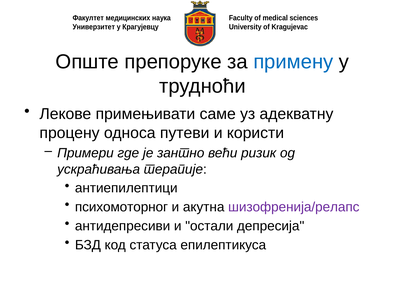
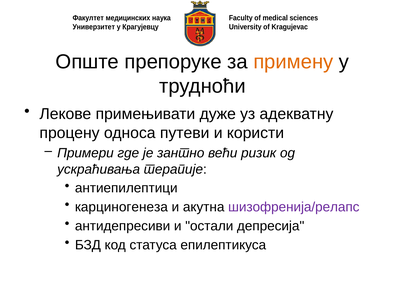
примену colour: blue -> orange (293, 62)
саме: саме -> дуже (218, 114)
психомоторног: психомоторног -> карциногенеза (121, 207)
